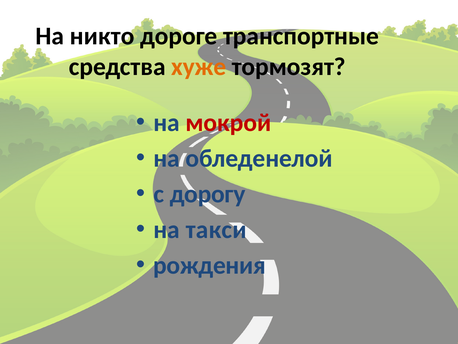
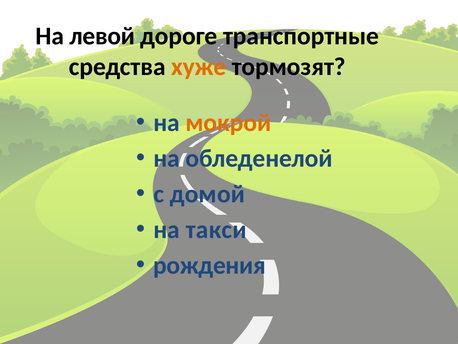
никто: никто -> левой (102, 36)
мокрой colour: red -> orange (228, 123)
дорогу: дорогу -> домой (207, 194)
